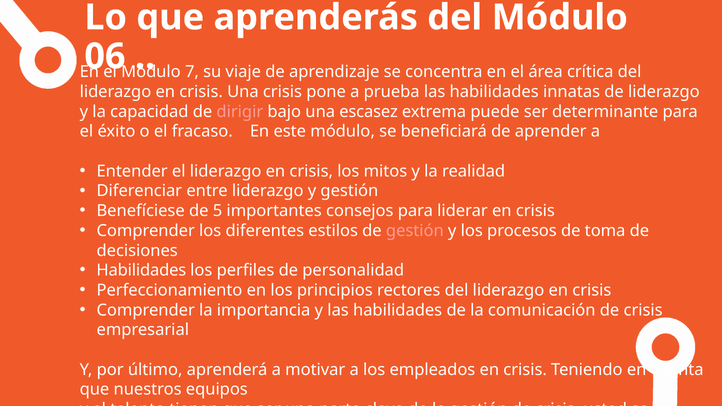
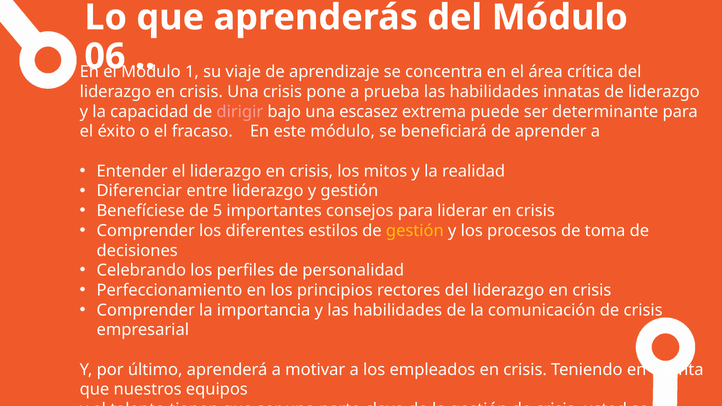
7: 7 -> 1 (192, 72)
gestión colour: pink -> yellow (415, 231)
Habilidades: Habilidades -> Celebrando (141, 270)
